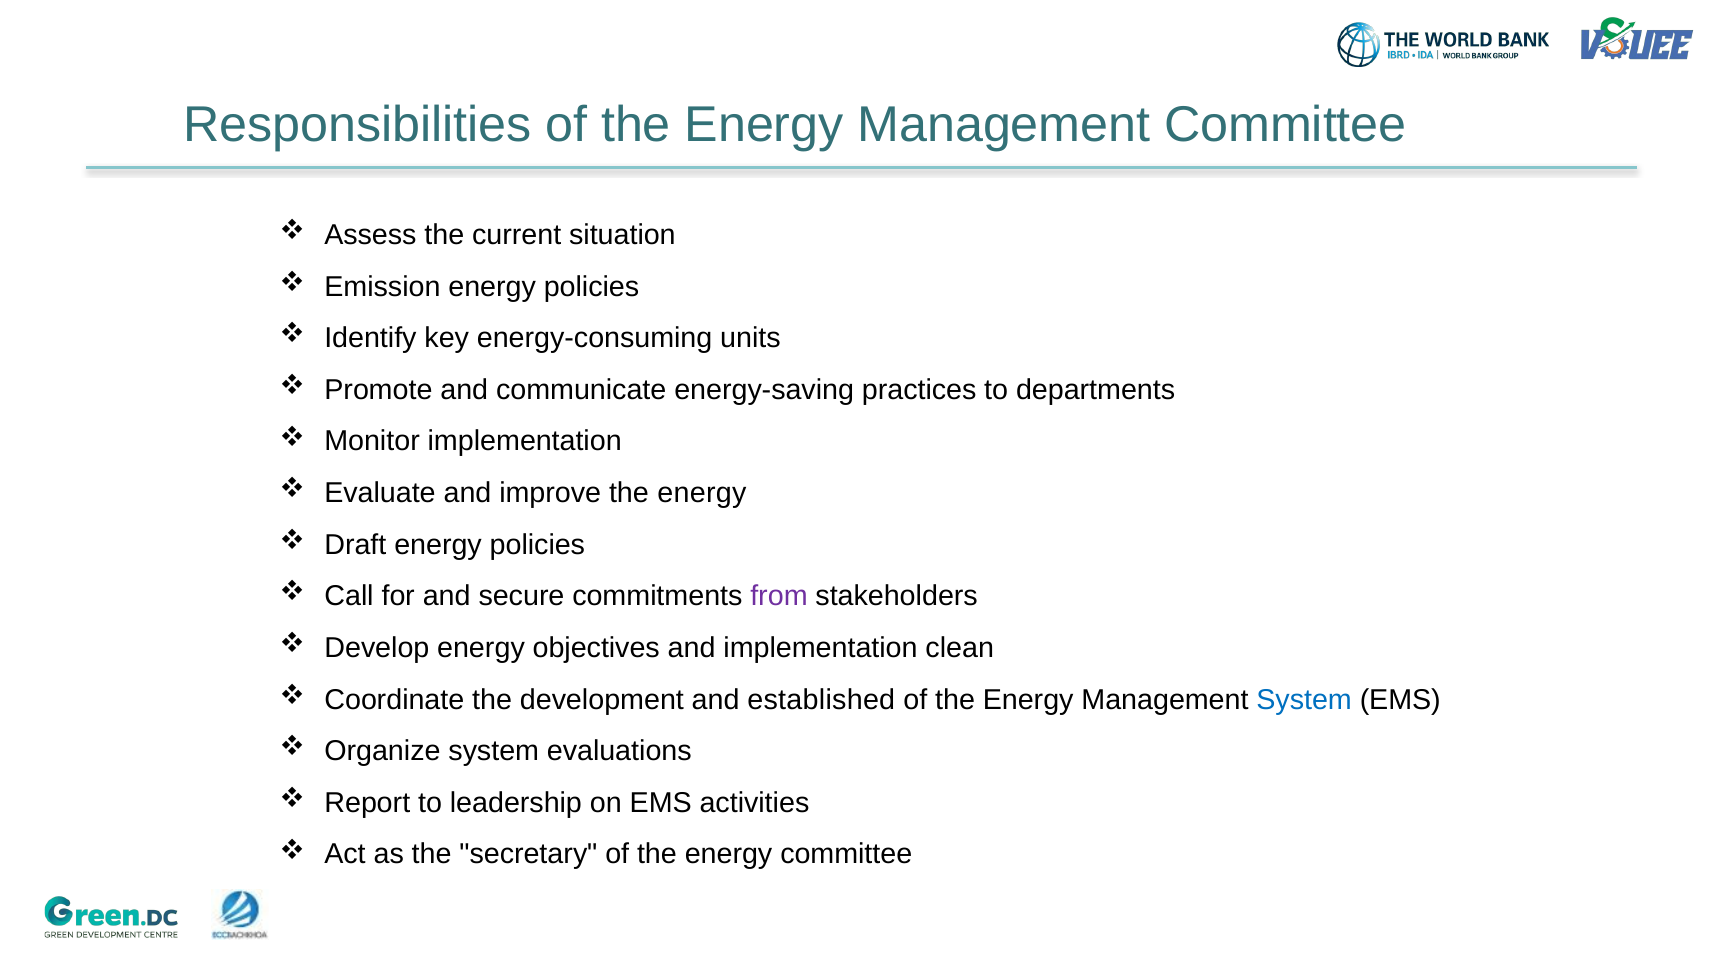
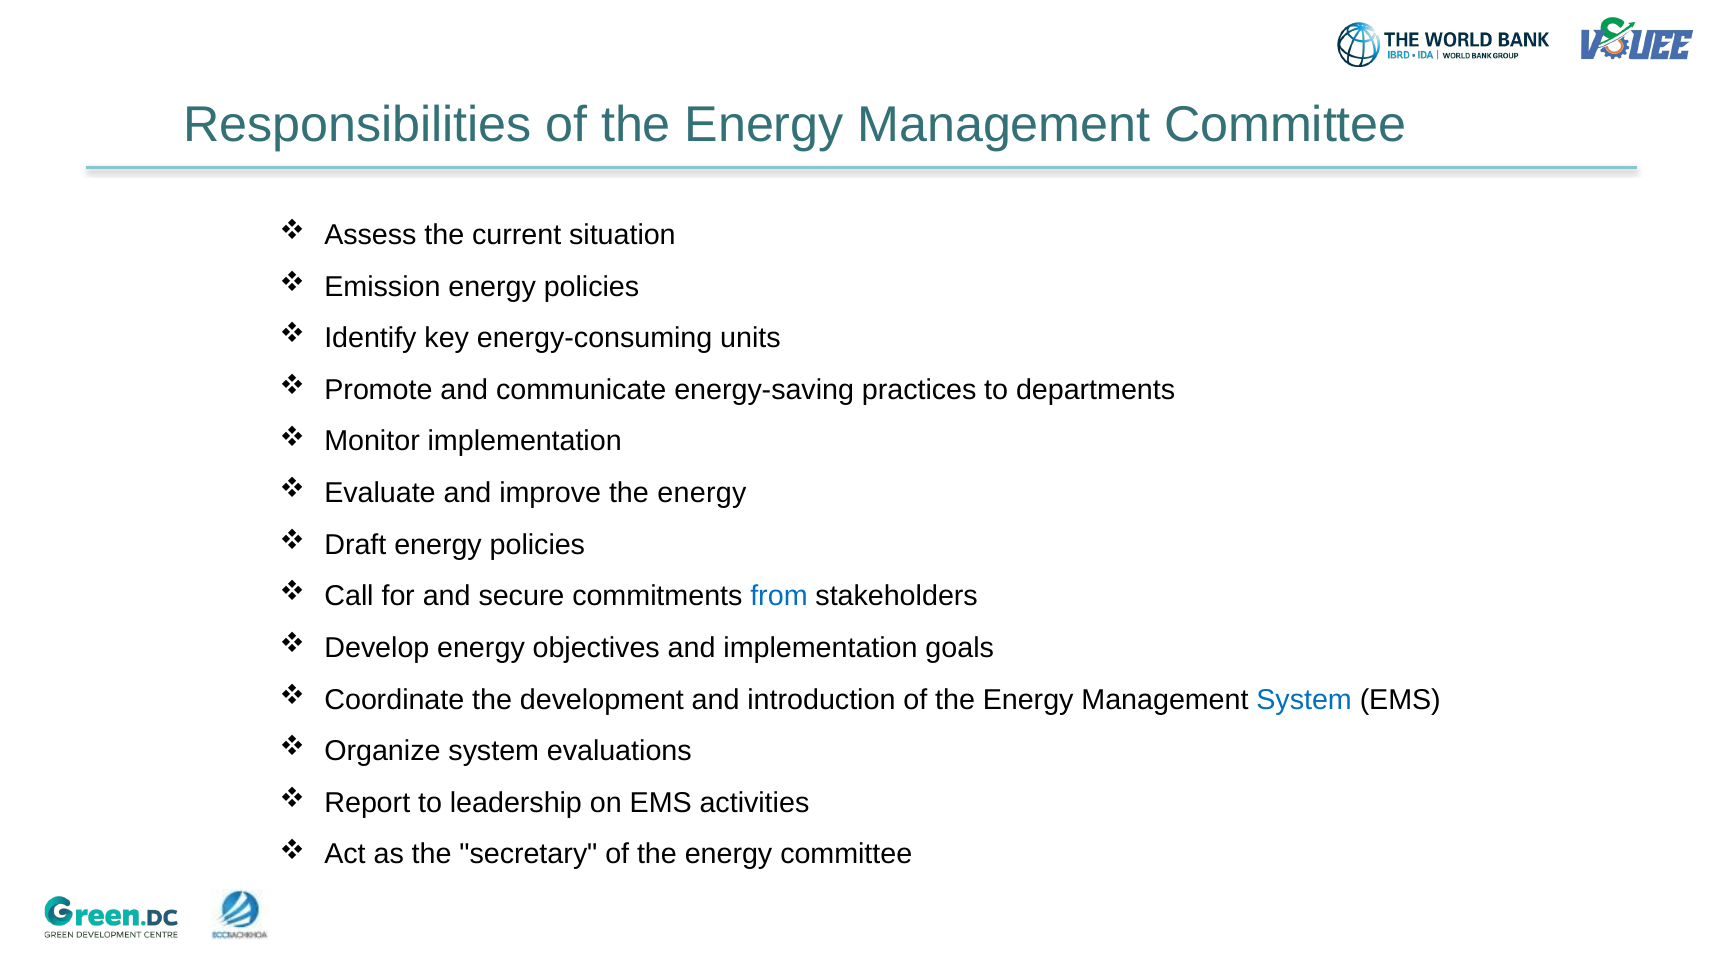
from colour: purple -> blue (779, 596)
clean: clean -> goals (960, 648)
established: established -> introduction (821, 700)
